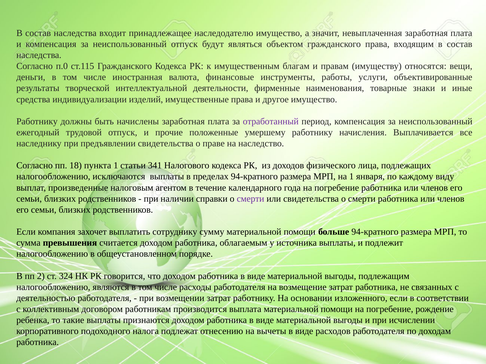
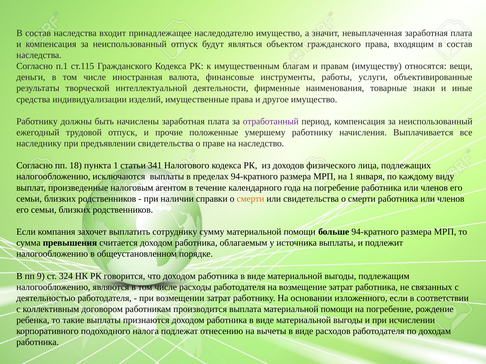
п.0: п.0 -> п.1 (62, 66)
смерти colour: purple -> orange (250, 199)
2: 2 -> 9 (41, 276)
